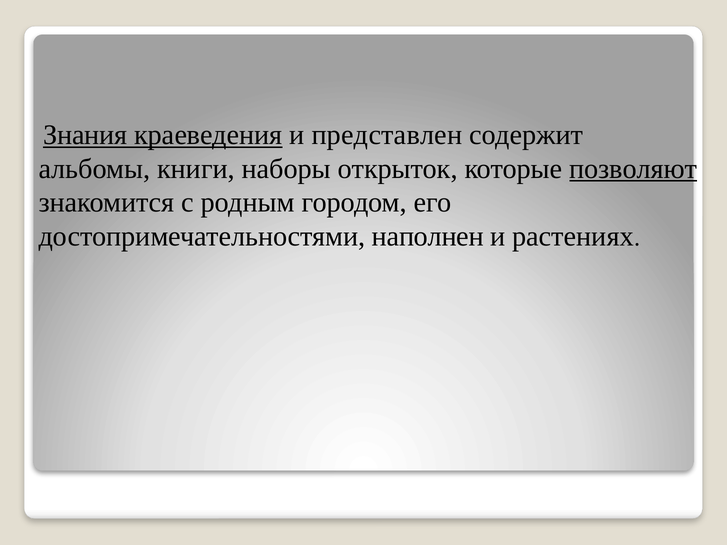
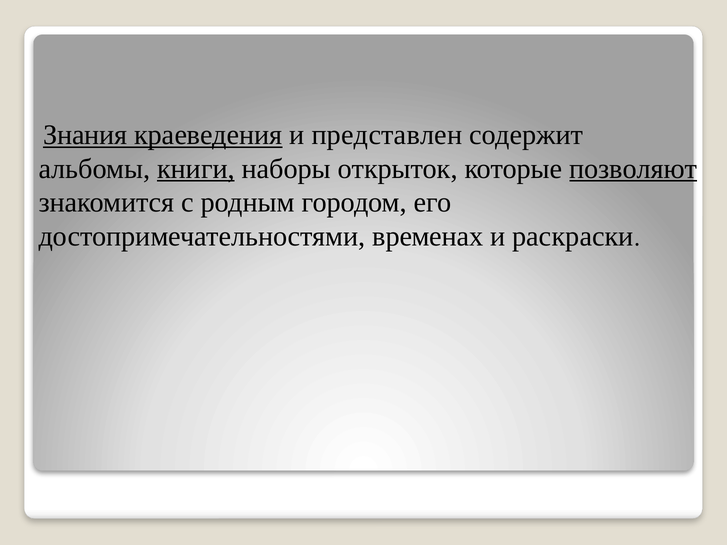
книги underline: none -> present (196, 169)
наполнен: наполнен -> временах (428, 237)
растениях: растениях -> раскраски (573, 237)
